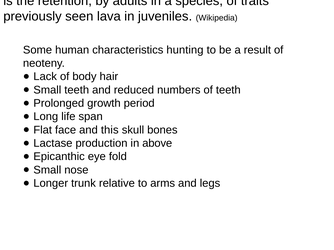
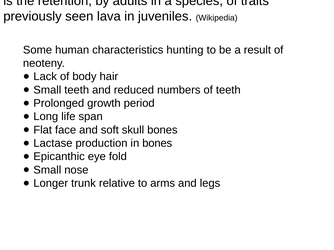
this: this -> soft (110, 130)
in above: above -> bones (157, 144)
